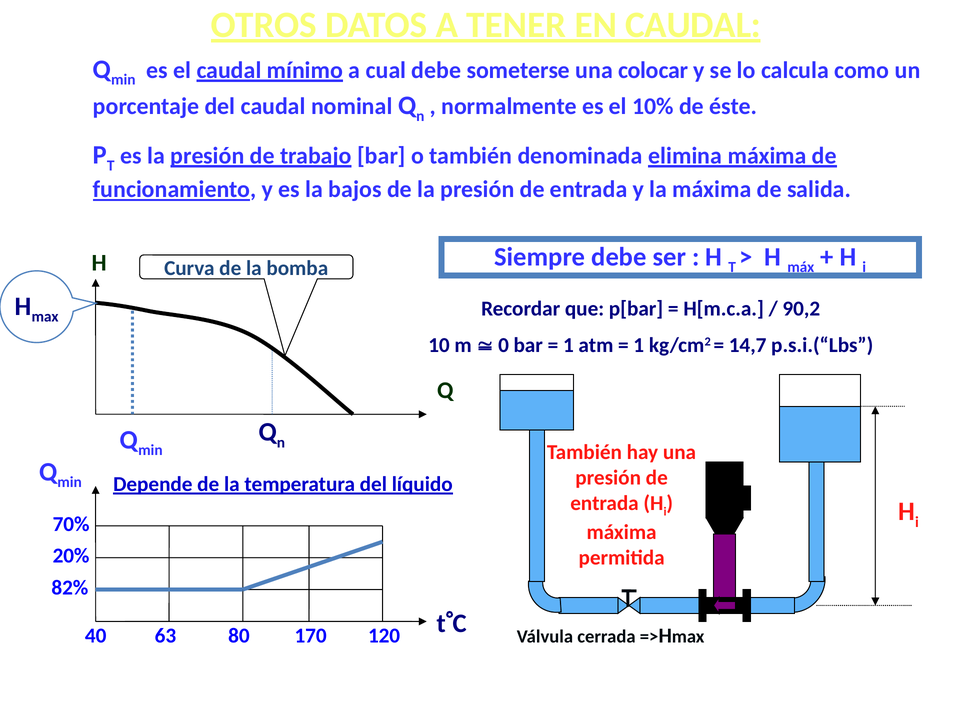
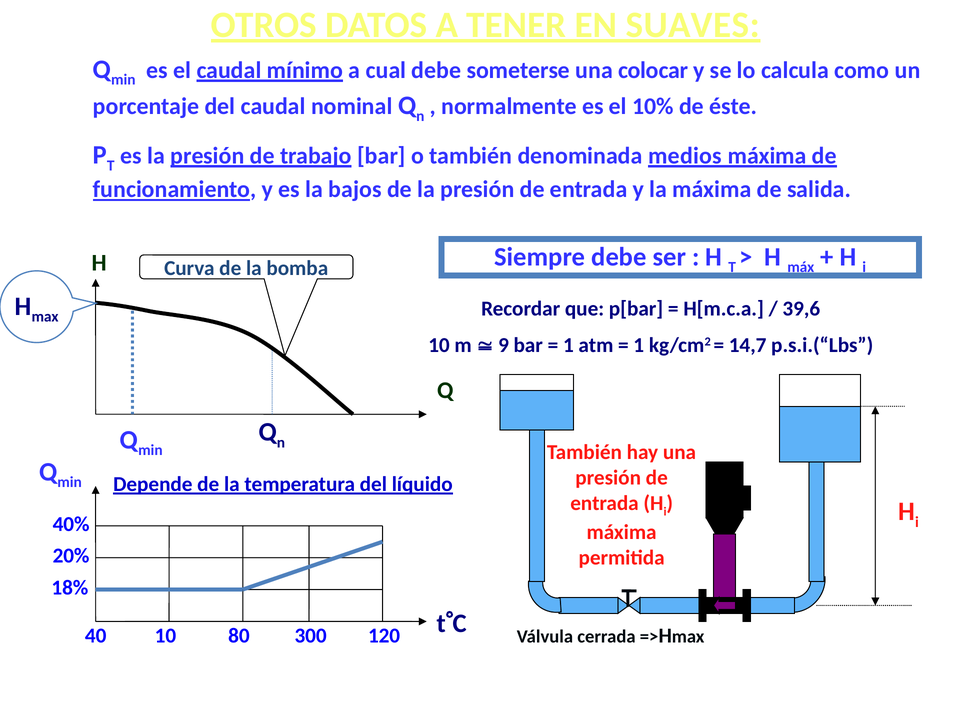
EN CAUDAL: CAUDAL -> SUAVES (693, 25)
elimina: elimina -> medios (685, 156)
90,2: 90,2 -> 39,6 (801, 309)
0: 0 -> 9 (504, 345)
70%: 70% -> 40% (71, 524)
82%: 82% -> 18% (70, 588)
40 63: 63 -> 10 (165, 636)
170: 170 -> 300 (311, 636)
